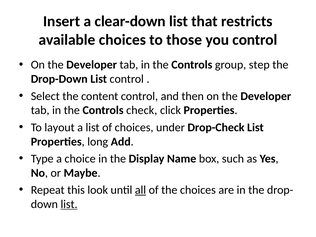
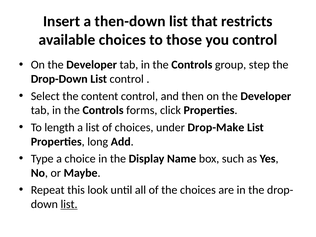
clear-down: clear-down -> then-down (130, 21)
check: check -> forms (142, 110)
layout: layout -> length (60, 127)
Drop-Check: Drop-Check -> Drop-Make (216, 127)
all underline: present -> none (140, 190)
